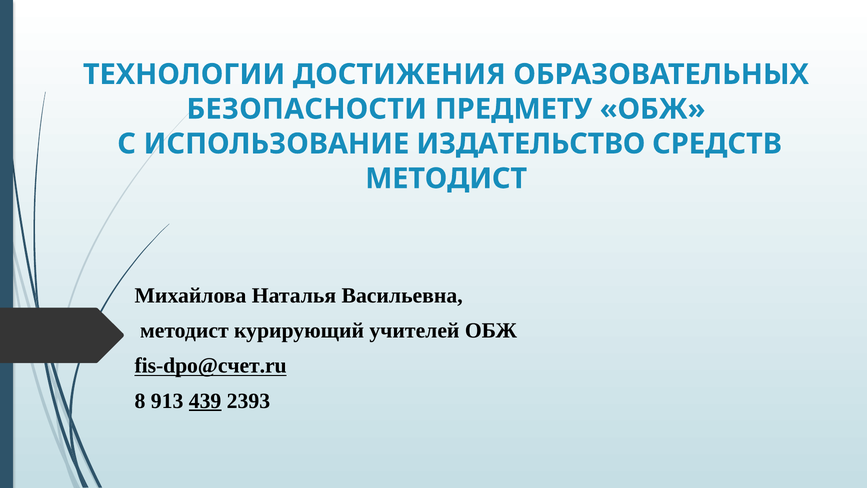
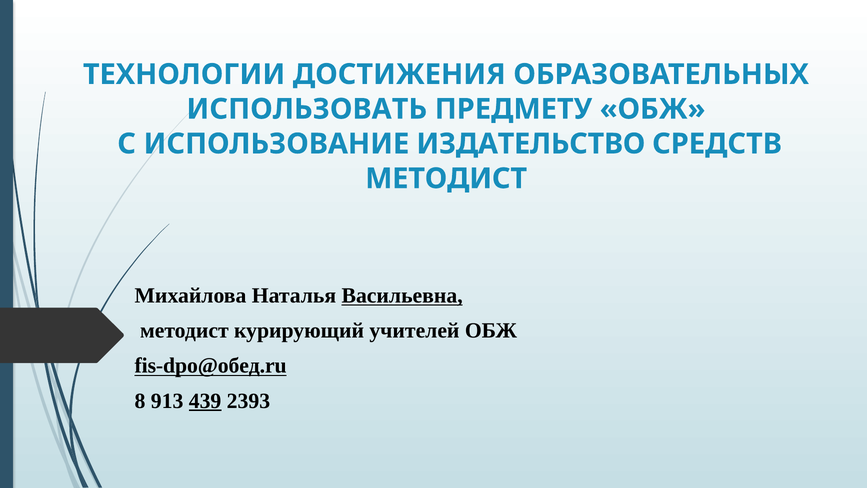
БЕЗОПАСНОСТИ: БЕЗОПАСНОСТИ -> ИСПОЛЬЗОВАТЬ (307, 109)
Васильевна underline: none -> present (402, 295)
fis-dpo@счет.ru: fis-dpo@счет.ru -> fis-dpo@обед.ru (211, 366)
